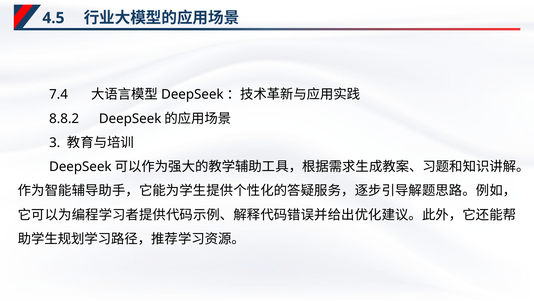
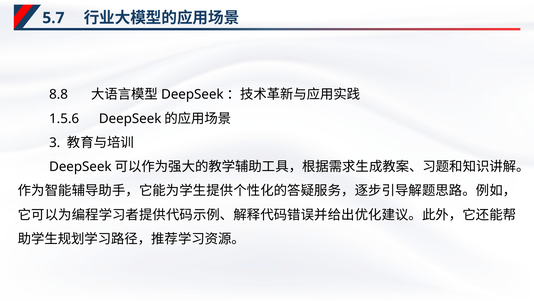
4.5: 4.5 -> 5.7 (53, 18)
7.4: 7.4 -> 8.8 (59, 94)
8.8.2: 8.8.2 -> 1.5.6 (64, 118)
